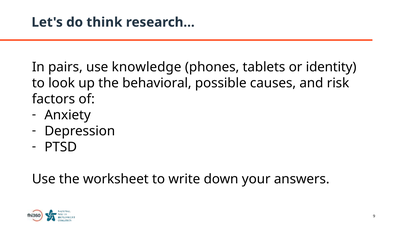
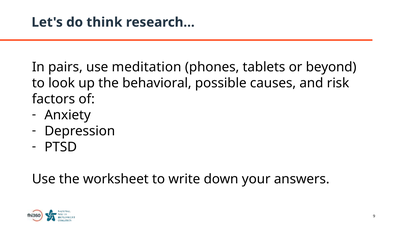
knowledge: knowledge -> meditation (147, 67)
identity: identity -> beyond (331, 67)
